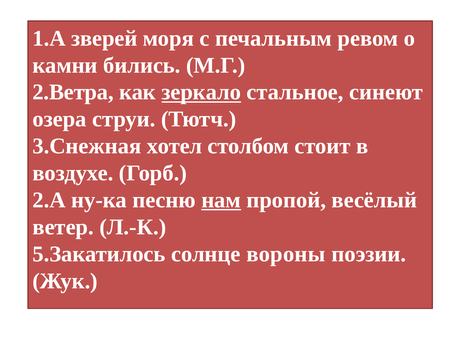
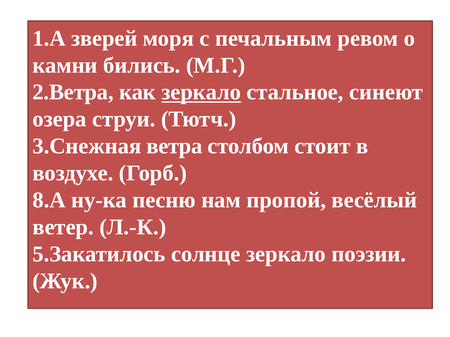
хотел: хотел -> ветра (174, 146)
2.А: 2.А -> 8.А (49, 200)
нам underline: present -> none (221, 200)
солнце вороны: вороны -> зеркало (286, 254)
